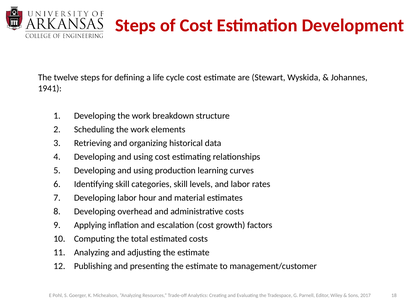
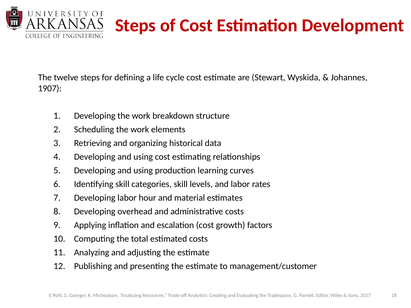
1941: 1941 -> 1907 (50, 89)
